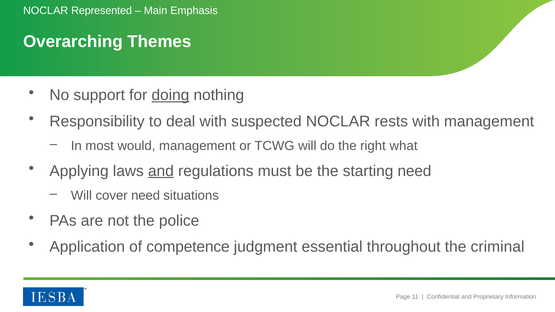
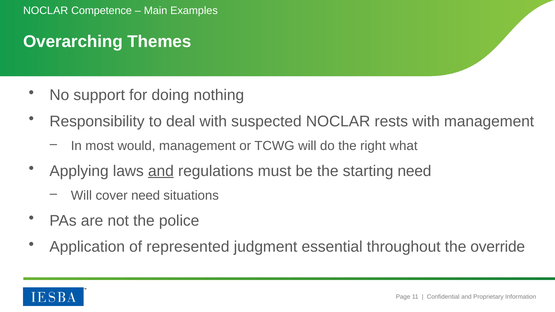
Represented: Represented -> Competence (102, 11)
Emphasis: Emphasis -> Examples (194, 11)
doing underline: present -> none (170, 95)
competence: competence -> represented (188, 247)
criminal: criminal -> override (498, 247)
